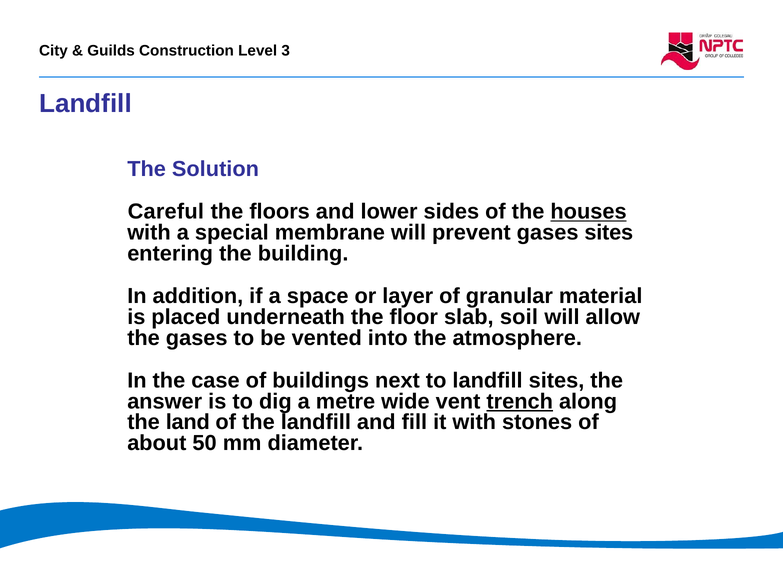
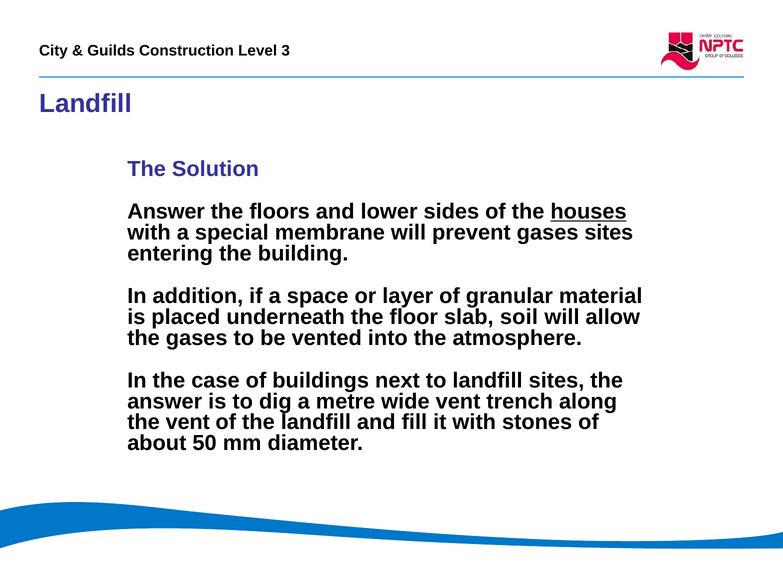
Careful: Careful -> Answer (166, 212)
trench underline: present -> none (520, 402)
the land: land -> vent (188, 422)
